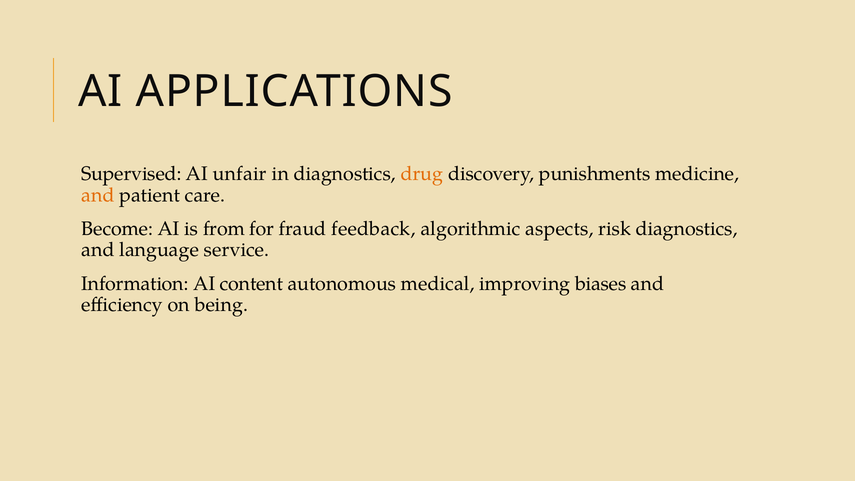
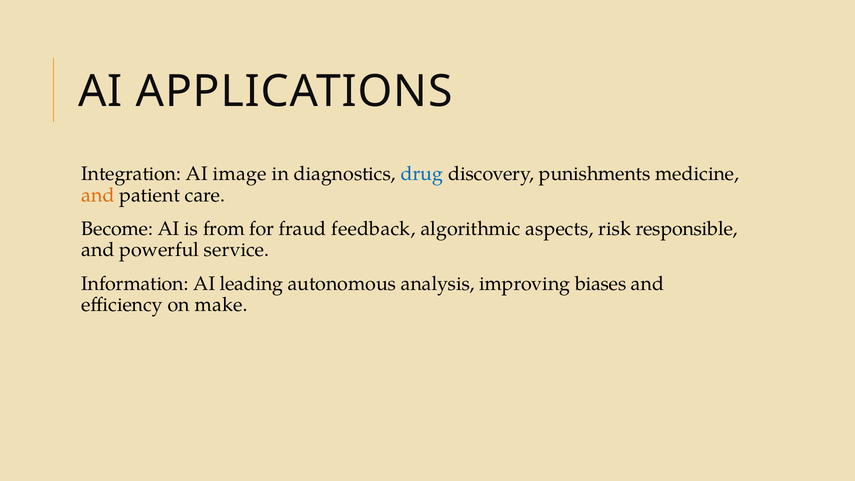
Supervised: Supervised -> Integration (131, 174)
unfair: unfair -> image (240, 174)
drug colour: orange -> blue (422, 174)
risk diagnostics: diagnostics -> responsible (687, 229)
language: language -> powerful (159, 250)
content: content -> leading (252, 284)
medical: medical -> analysis (438, 284)
being: being -> make (221, 305)
